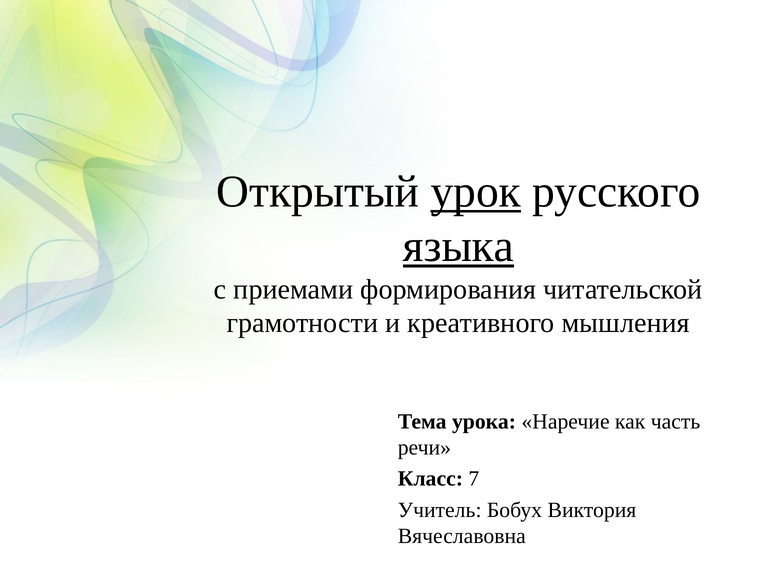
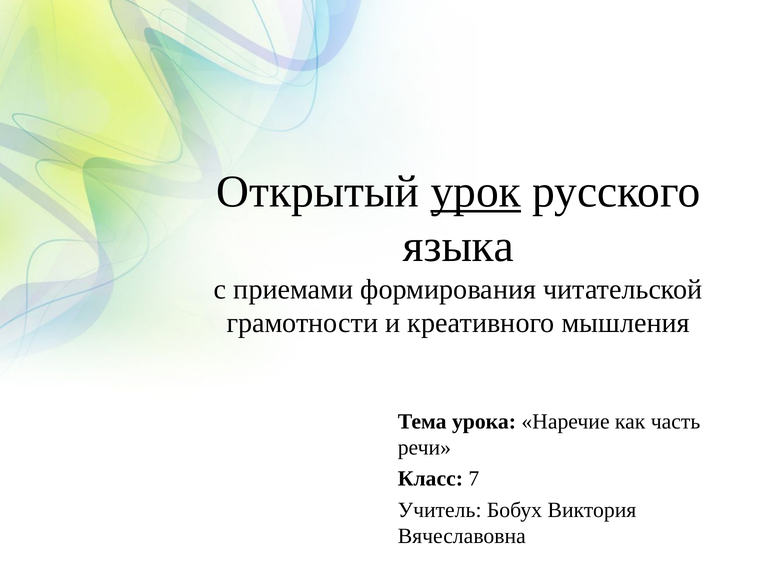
языка underline: present -> none (458, 246)
